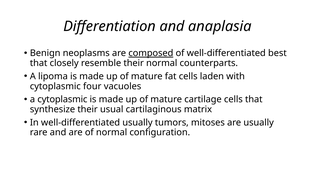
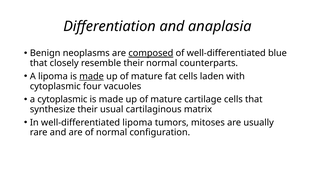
best: best -> blue (277, 53)
made underline: none -> present (92, 76)
well-differentiated usually: usually -> lipoma (137, 123)
